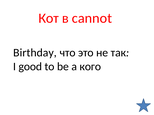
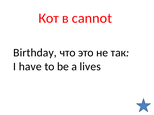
good: good -> have (30, 67)
кого: кого -> lives (90, 67)
